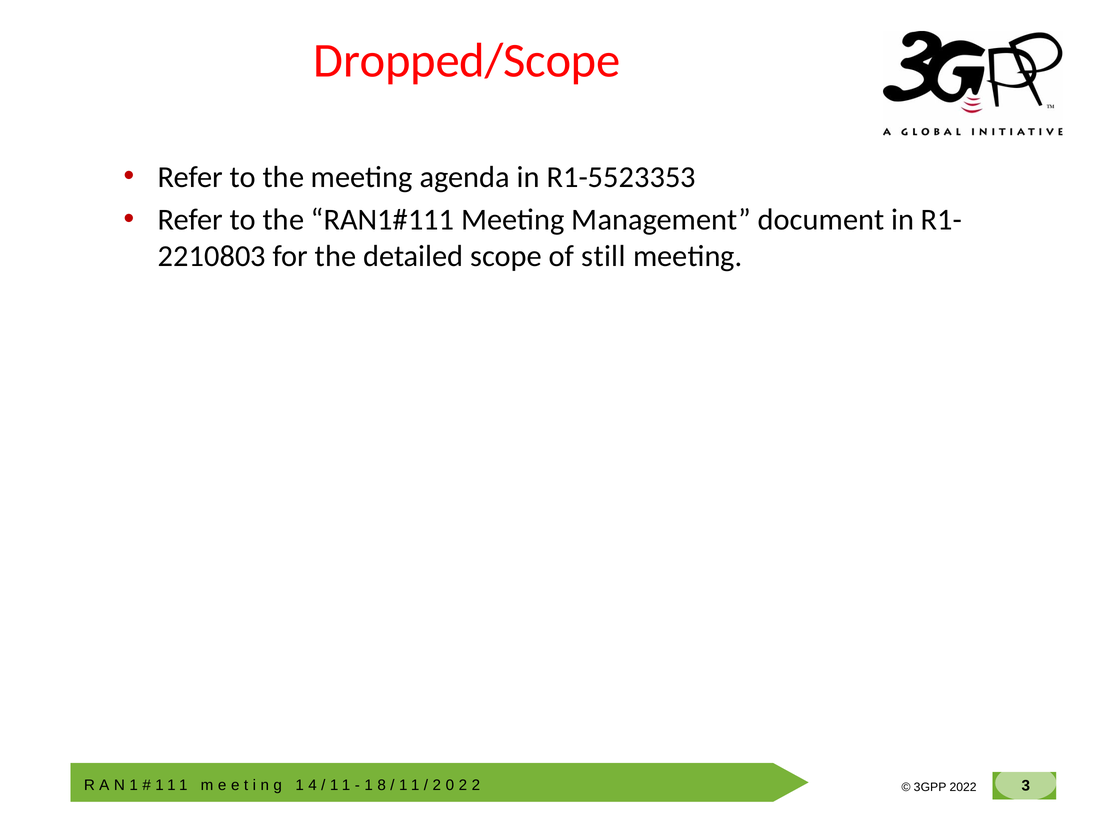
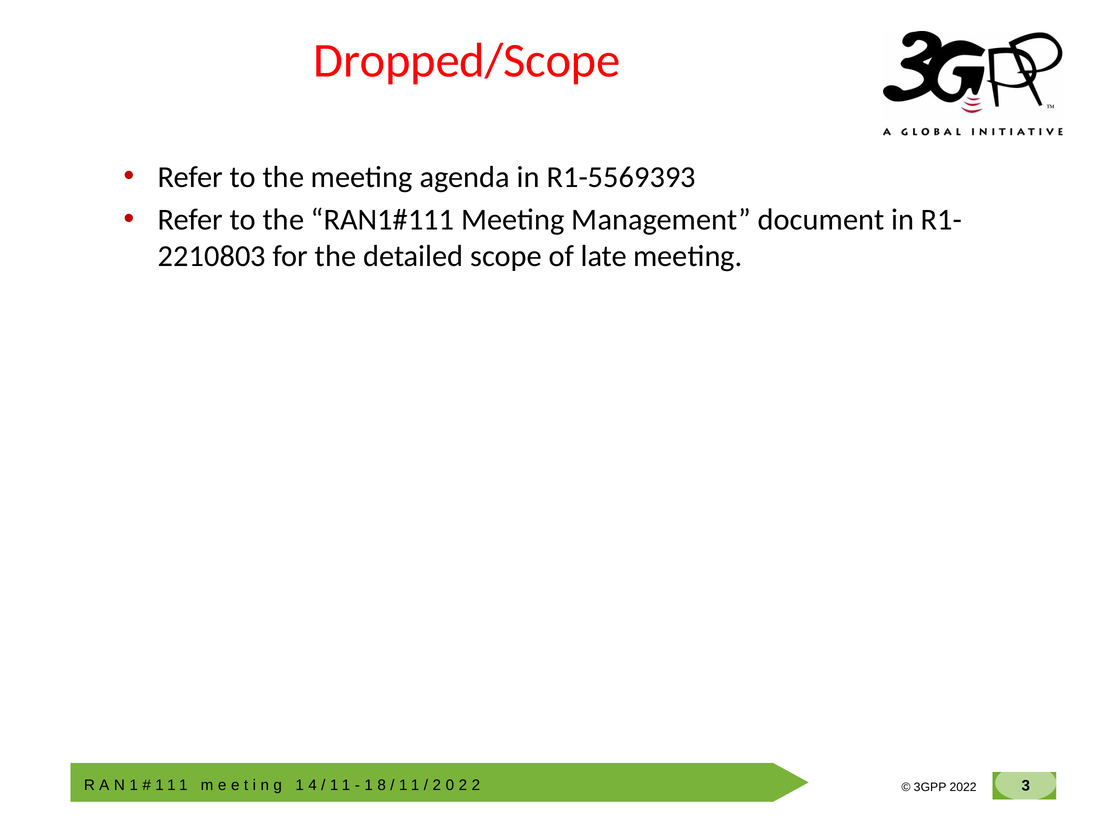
R1-5523353: R1-5523353 -> R1-5569393 (621, 177)
still: still -> late (604, 256)
